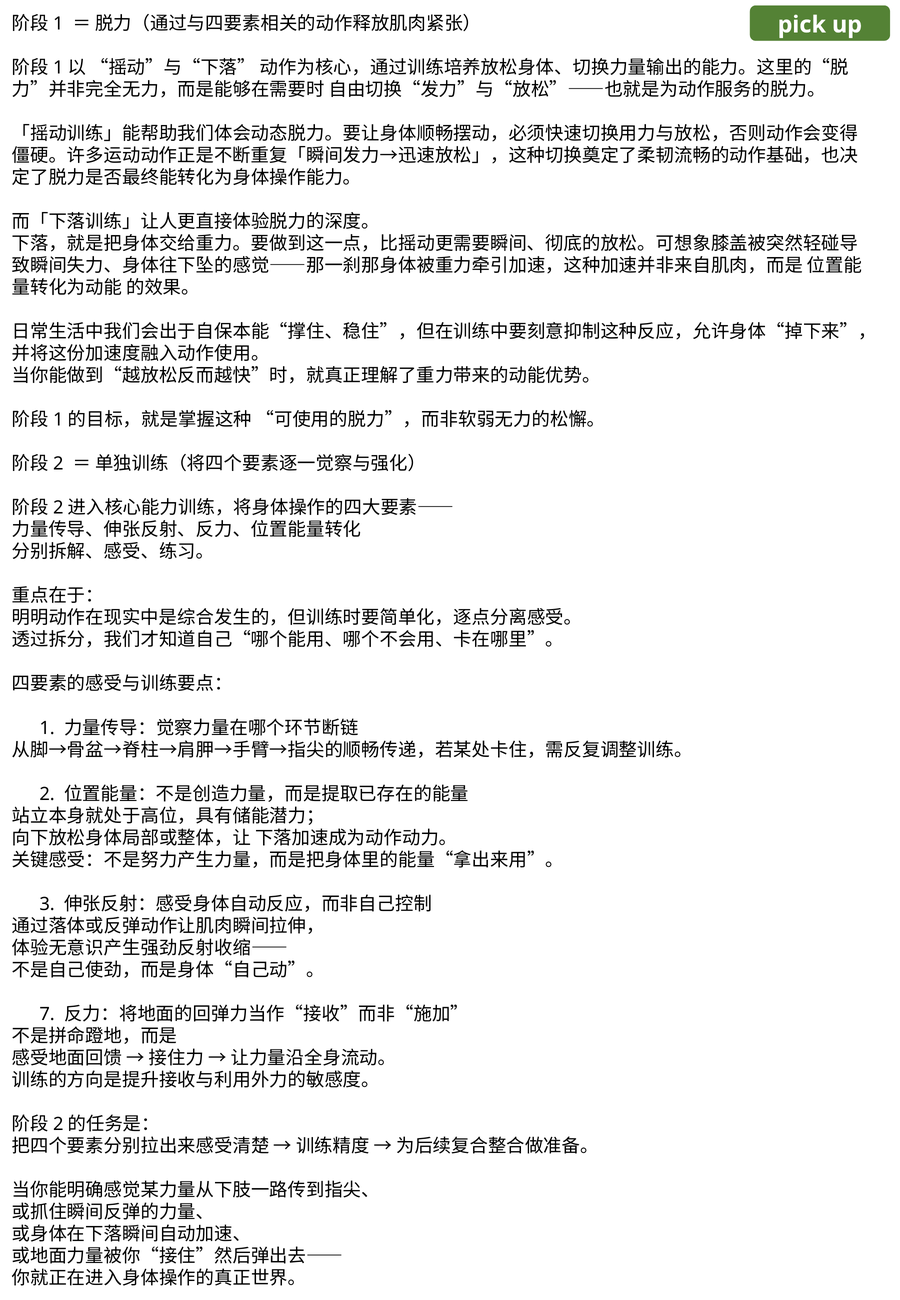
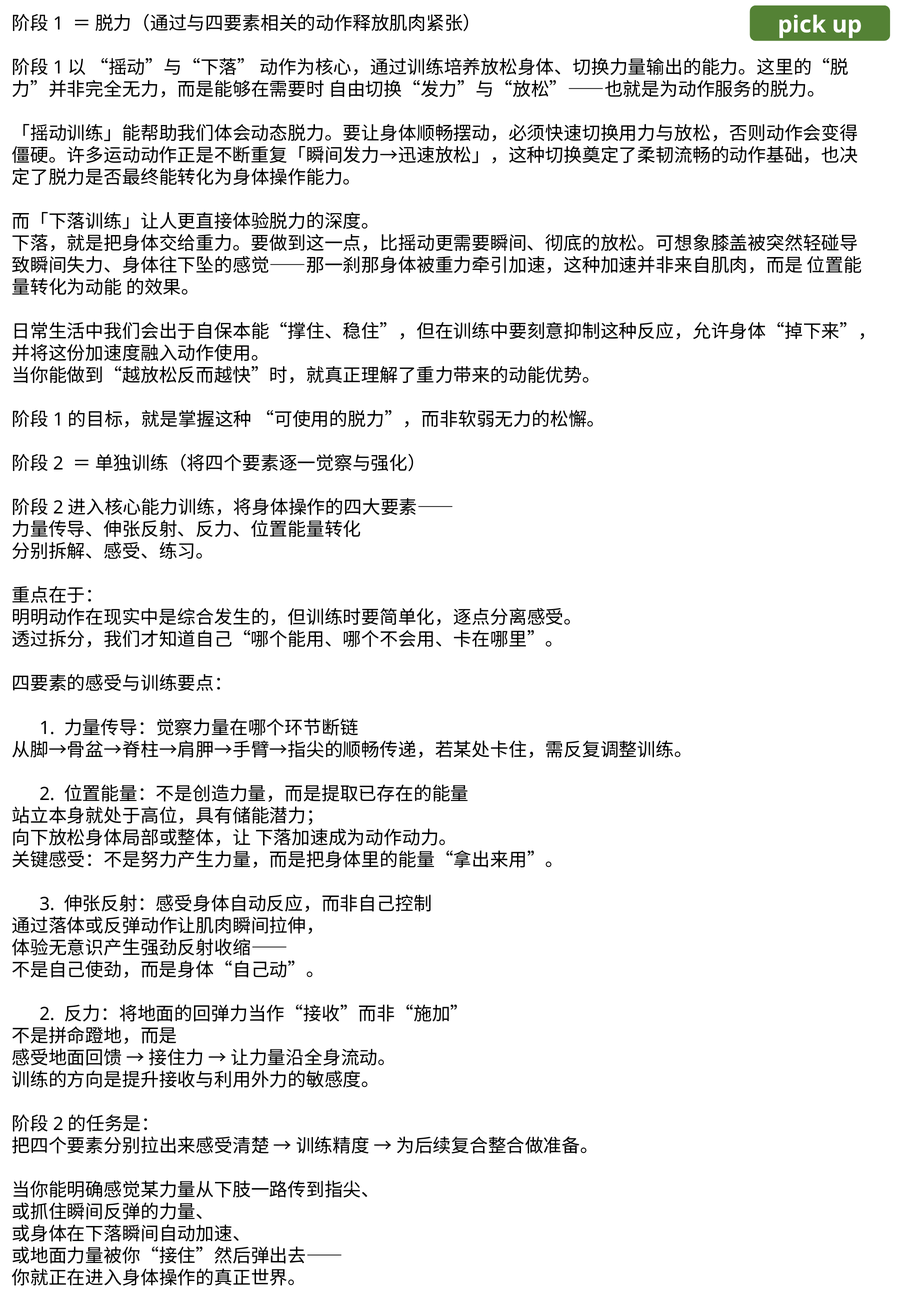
7: 7 -> 2 (47, 1014)
